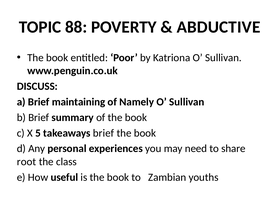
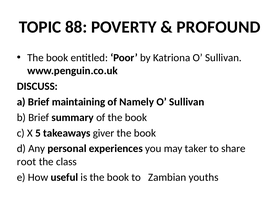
ABDUCTIVE: ABDUCTIVE -> PROFOUND (218, 27)
takeaways brief: brief -> giver (104, 133)
need: need -> taker (196, 149)
